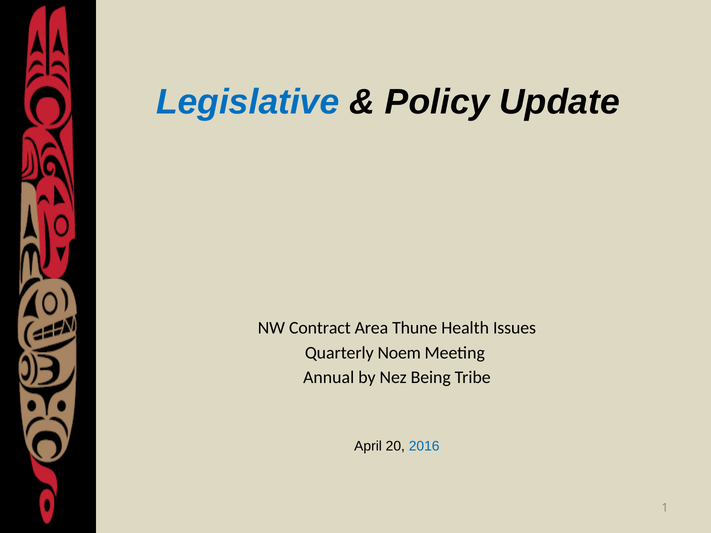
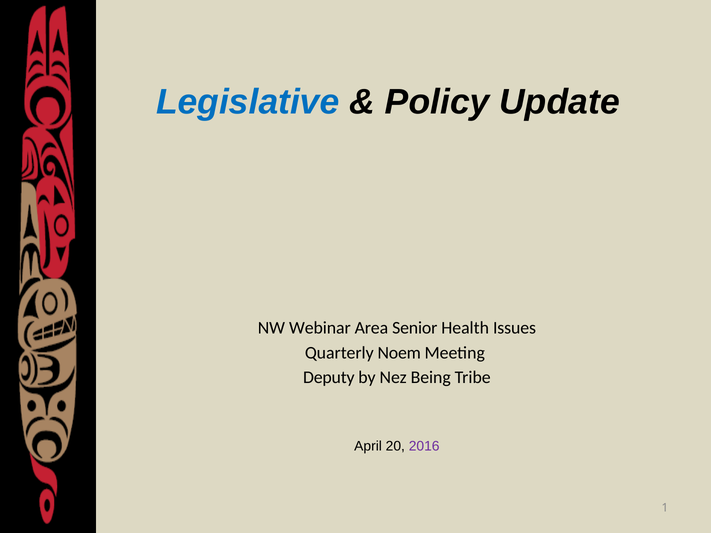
Contract: Contract -> Webinar (320, 328)
Thune: Thune -> Senior (415, 328)
Annual: Annual -> Deputy (329, 378)
2016 colour: blue -> purple (424, 446)
